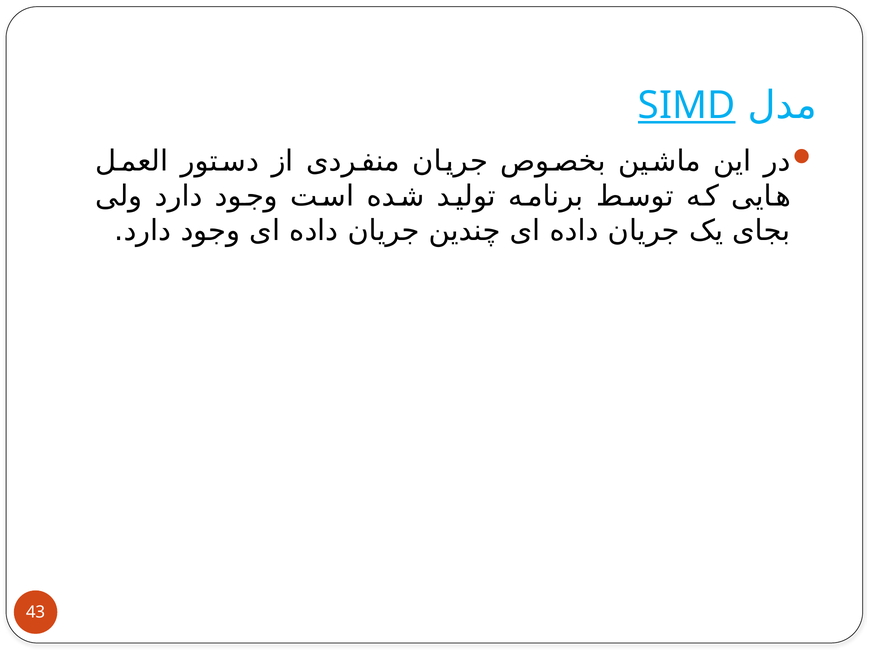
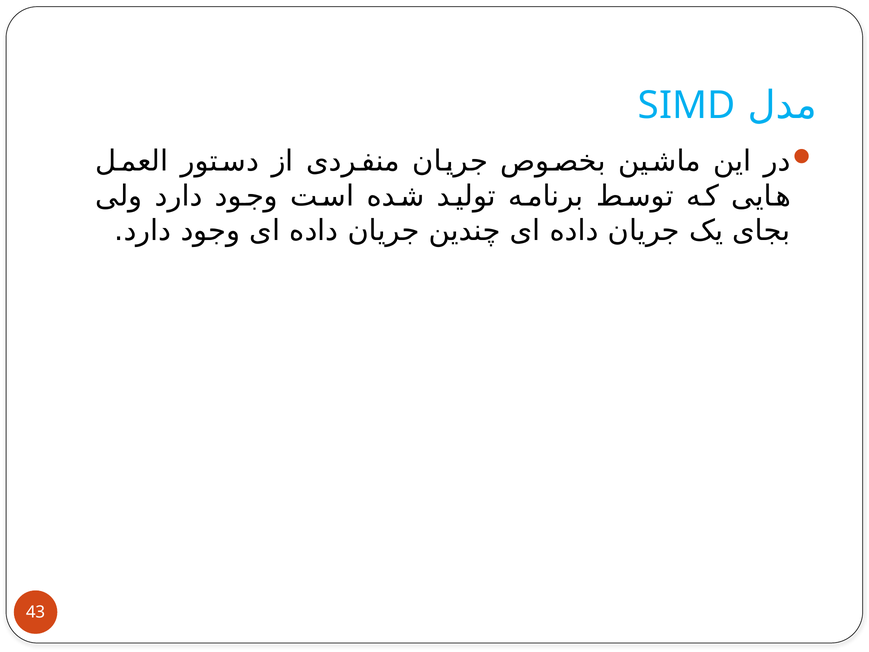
SIMD underline: present -> none (687, 106)
